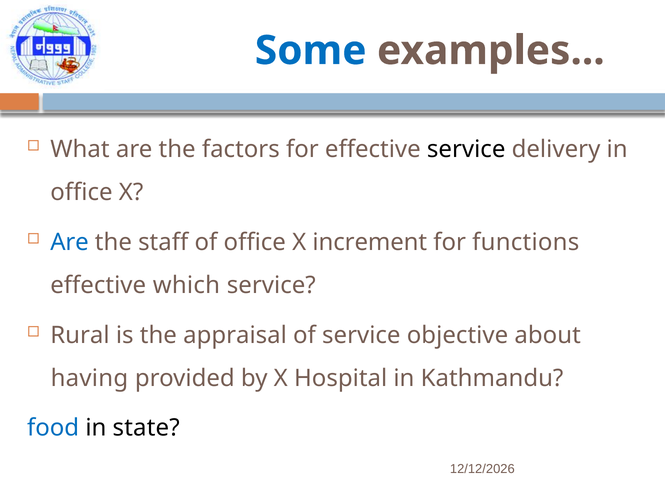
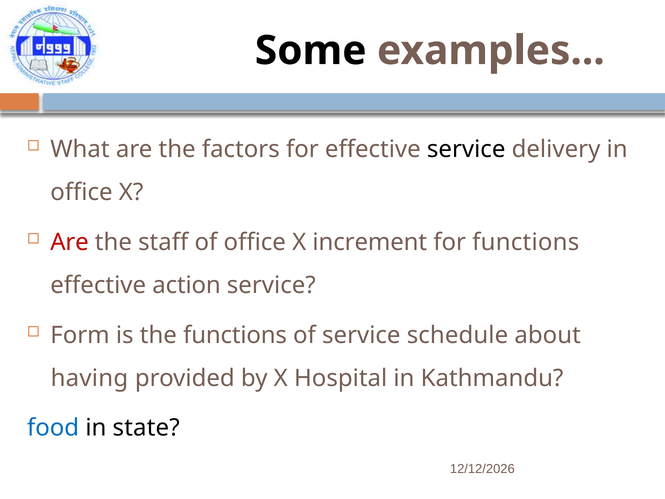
Some colour: blue -> black (311, 51)
Are colour: blue -> red (70, 242)
which: which -> action (187, 285)
Rural: Rural -> Form (80, 335)
the appraisal: appraisal -> functions (235, 335)
objective: objective -> schedule (457, 335)
